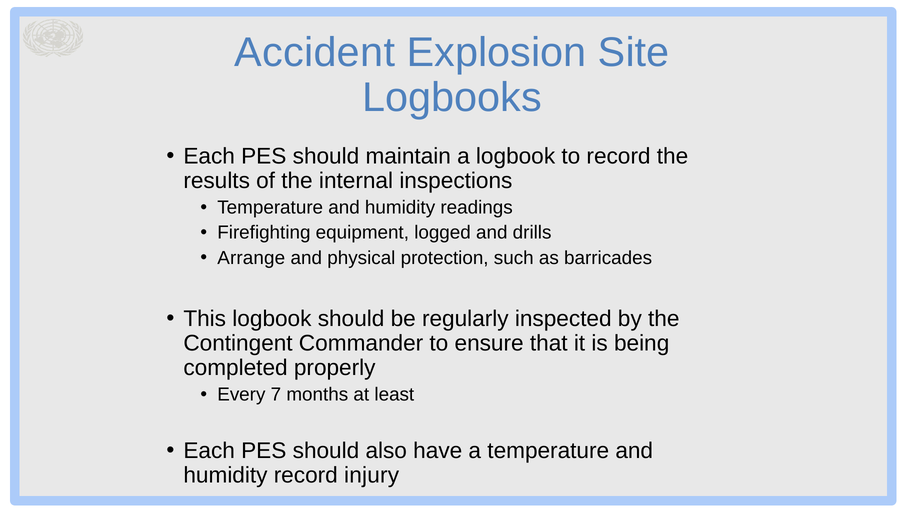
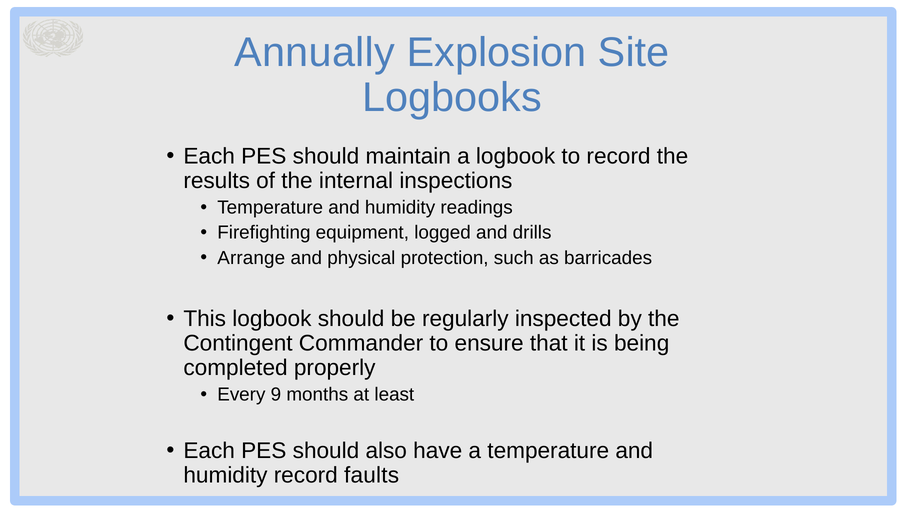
Accident: Accident -> Annually (315, 53)
7: 7 -> 9 (276, 394)
injury: injury -> faults (372, 475)
